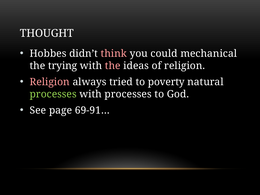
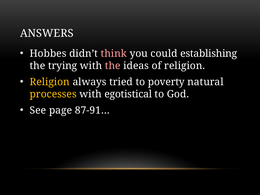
THOUGHT: THOUGHT -> ANSWERS (47, 33)
mechanical: mechanical -> establishing (209, 54)
Religion colour: pink -> yellow (50, 82)
processes colour: light green -> yellow (53, 94)
with processes: processes -> egotistical (128, 94)
69-91…: 69-91… -> 87-91… (92, 110)
